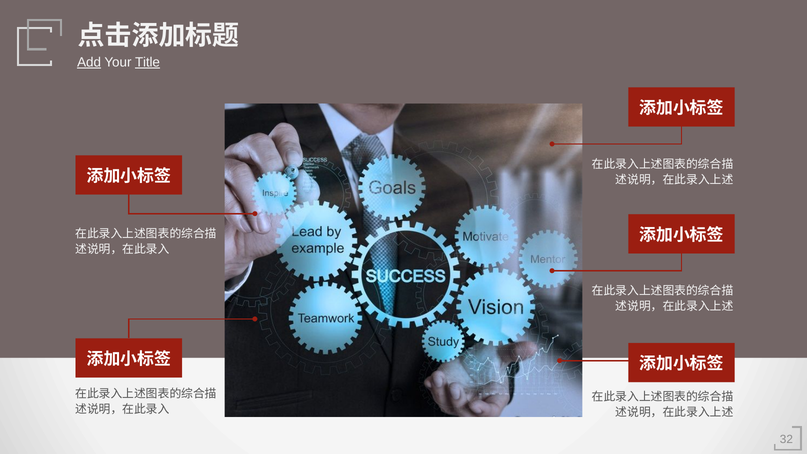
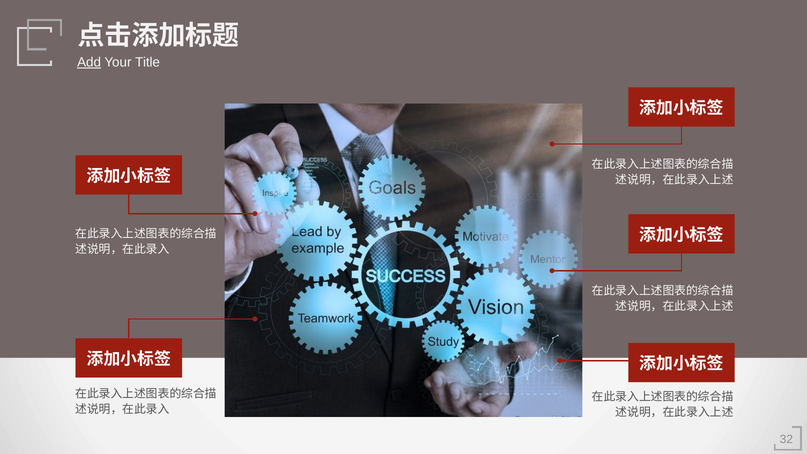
Title underline: present -> none (147, 62)
